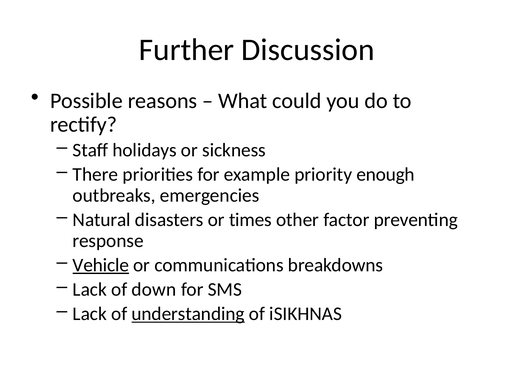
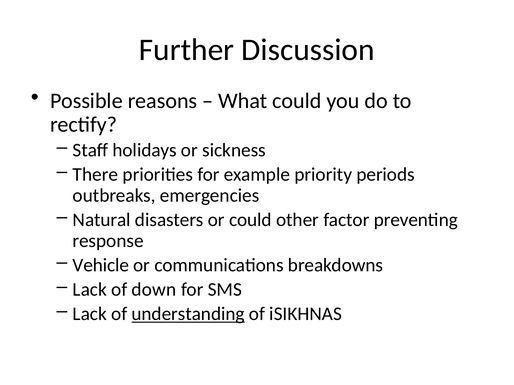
enough: enough -> periods (386, 175)
or times: times -> could (250, 220)
Vehicle underline: present -> none (101, 265)
